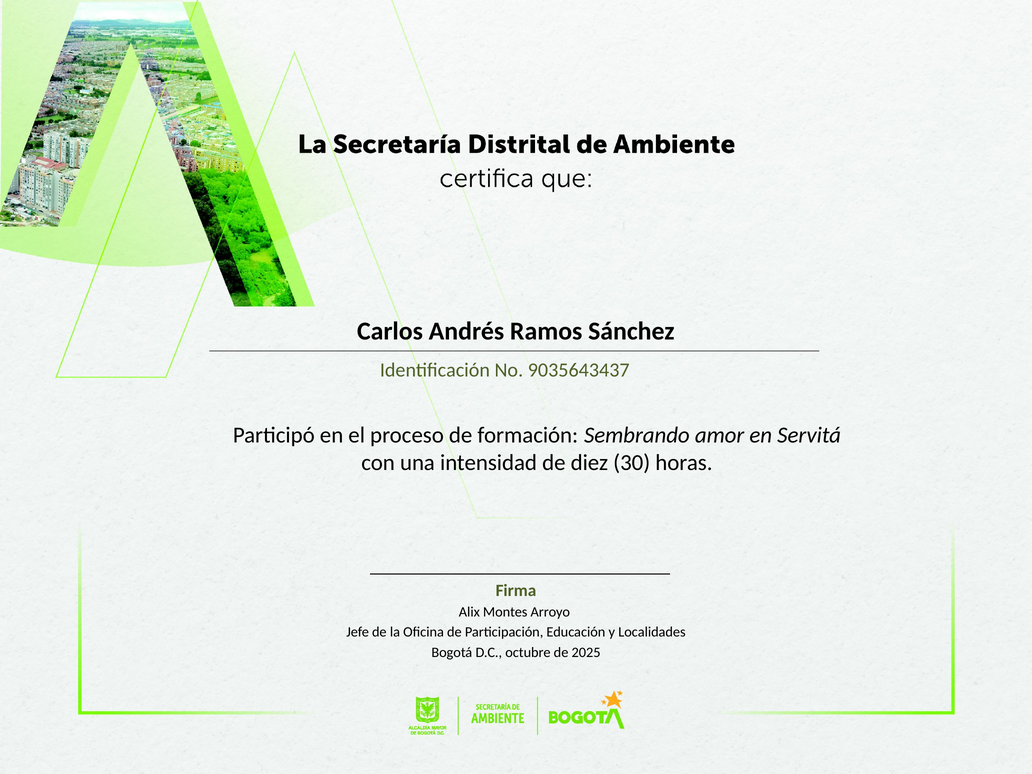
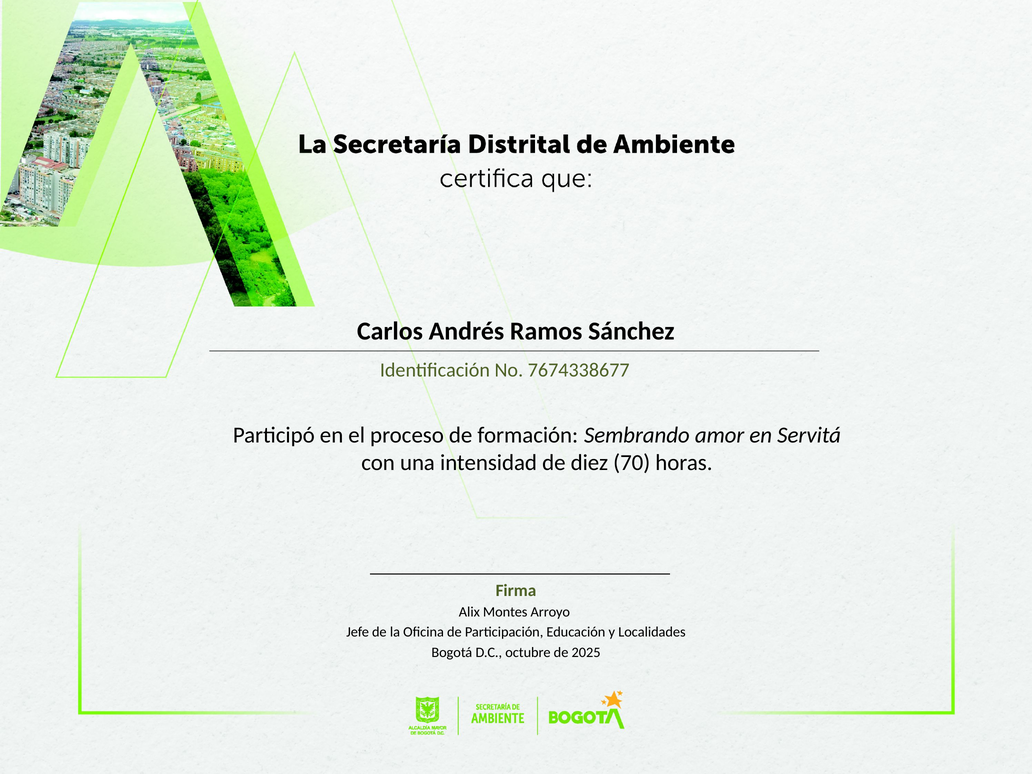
9035643437: 9035643437 -> 7674338677 (579, 370)
30: 30 -> 70 (632, 463)
